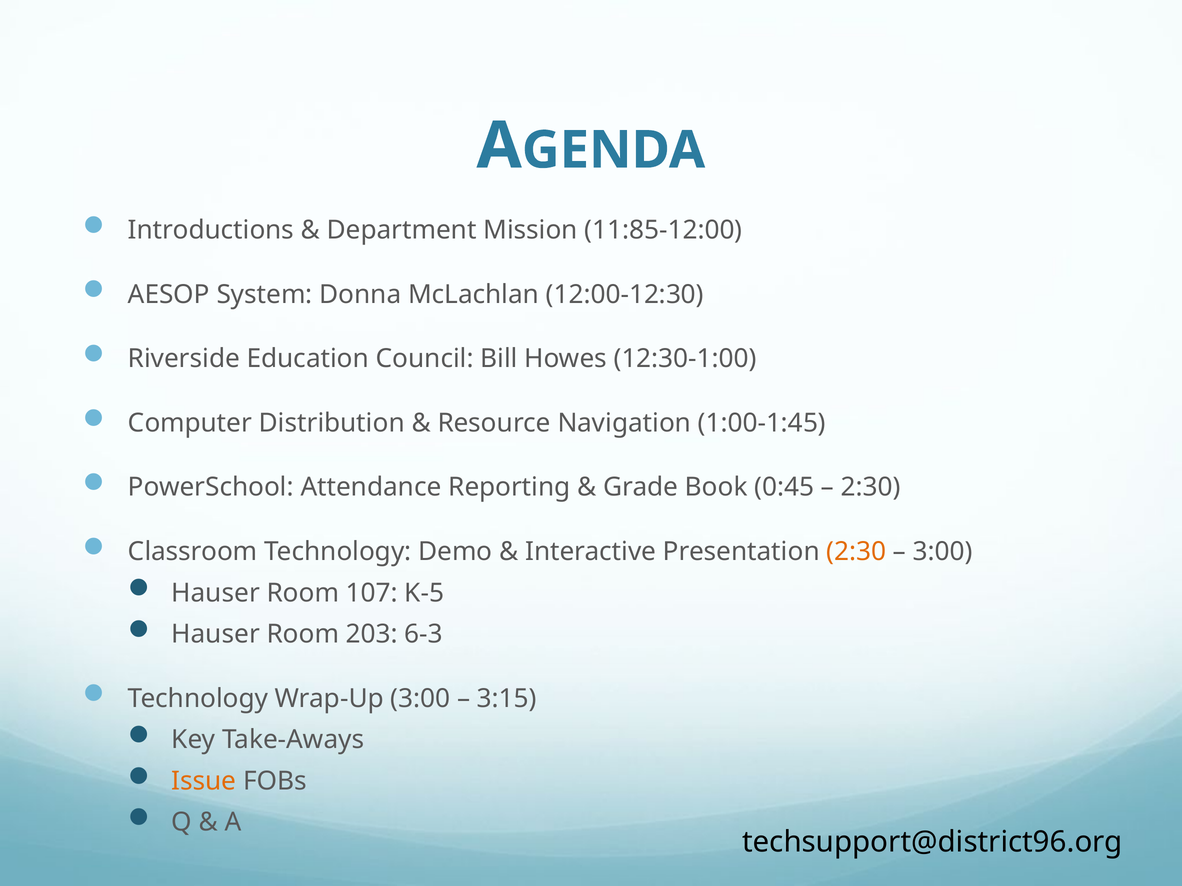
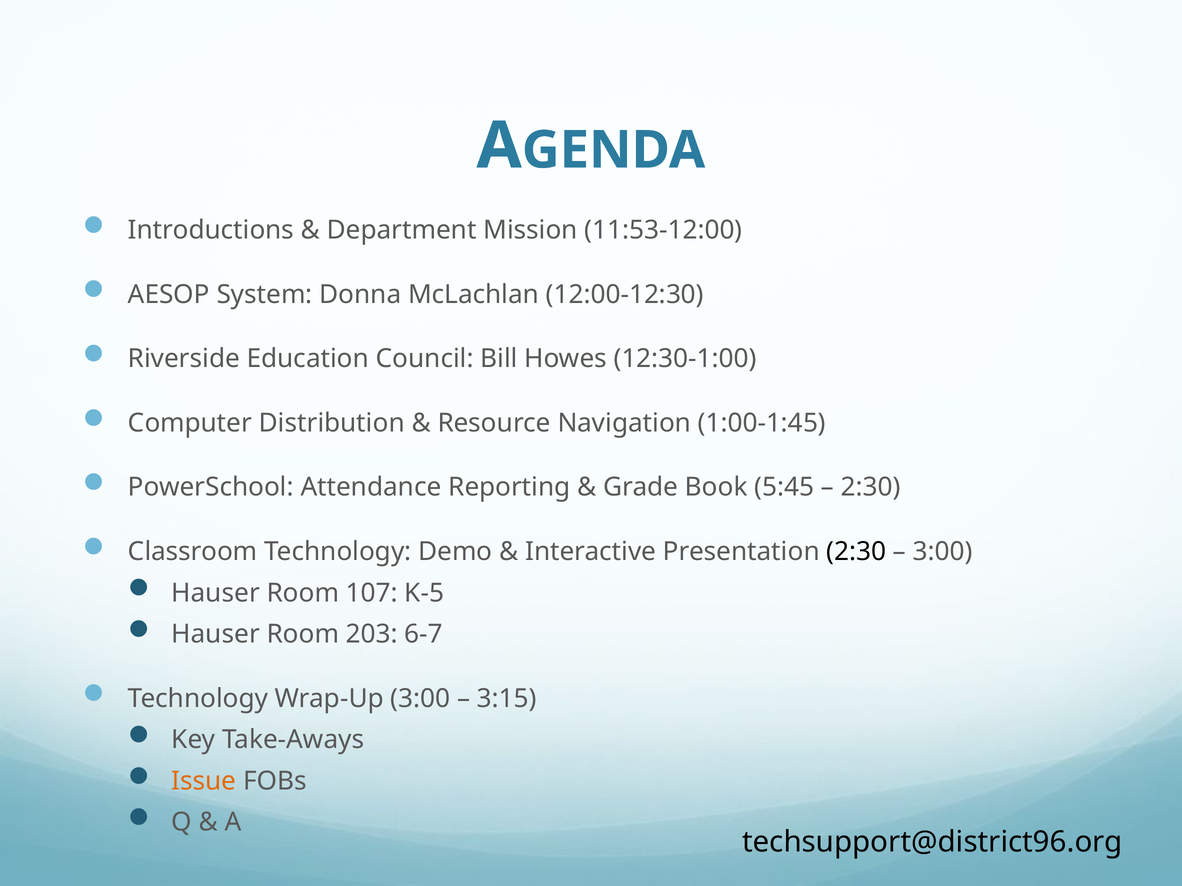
11:85-12:00: 11:85-12:00 -> 11:53-12:00 (663, 230)
0:45: 0:45 -> 5:45 (784, 488)
2:30 colour: orange -> black (856, 552)
6-3: 6-3 -> 6-7 (424, 635)
